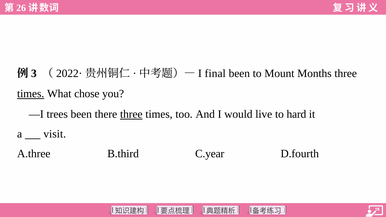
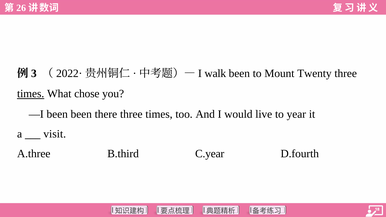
final: final -> walk (215, 73)
Months: Months -> Twenty (314, 73)
—I trees: trees -> been (57, 114)
three underline: present -> none (131, 114)
hard: hard -> year (296, 114)
